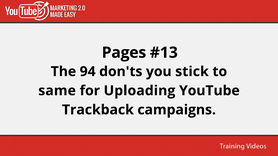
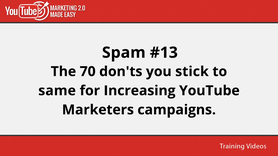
Pages: Pages -> Spam (124, 53)
94: 94 -> 70 (88, 72)
Uploading: Uploading -> Increasing (140, 91)
Trackback: Trackback -> Marketers (98, 110)
